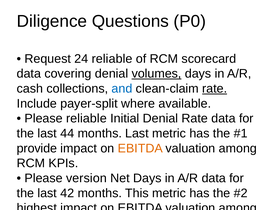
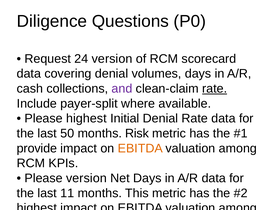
24 reliable: reliable -> version (112, 59)
volumes underline: present -> none (157, 74)
and colour: blue -> purple (122, 89)
Please reliable: reliable -> highest (86, 118)
44: 44 -> 50 (67, 133)
months Last: Last -> Risk (137, 133)
42: 42 -> 11 (67, 193)
